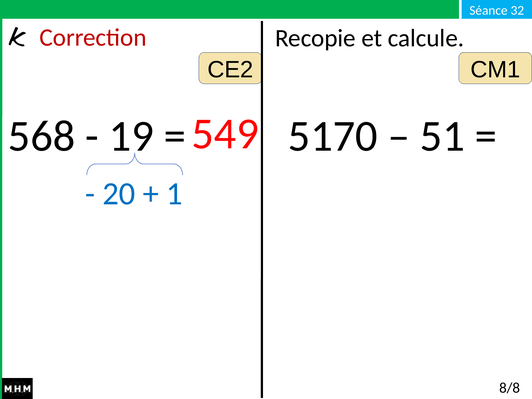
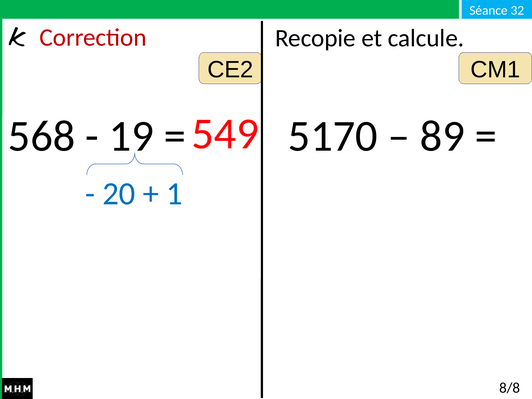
51: 51 -> 89 (442, 136)
